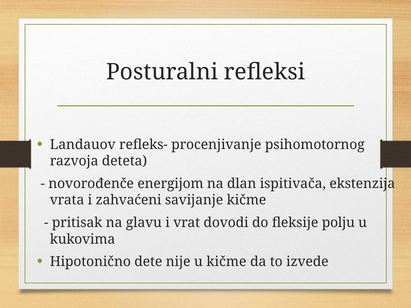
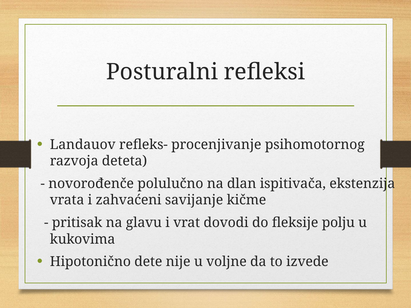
energijom: energijom -> polulučno (170, 184)
u kičme: kičme -> voljne (226, 262)
